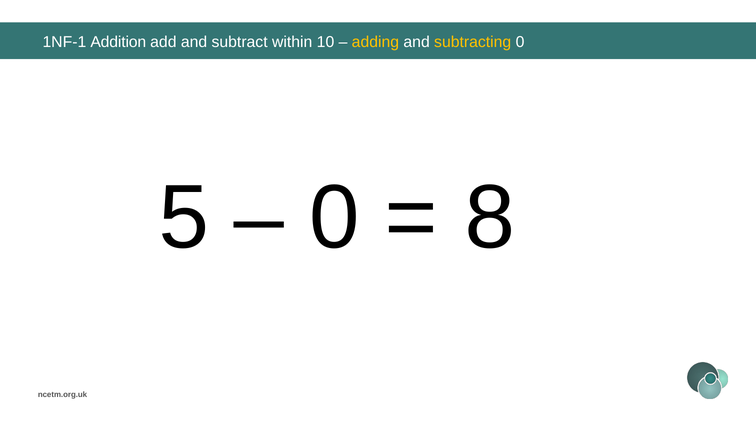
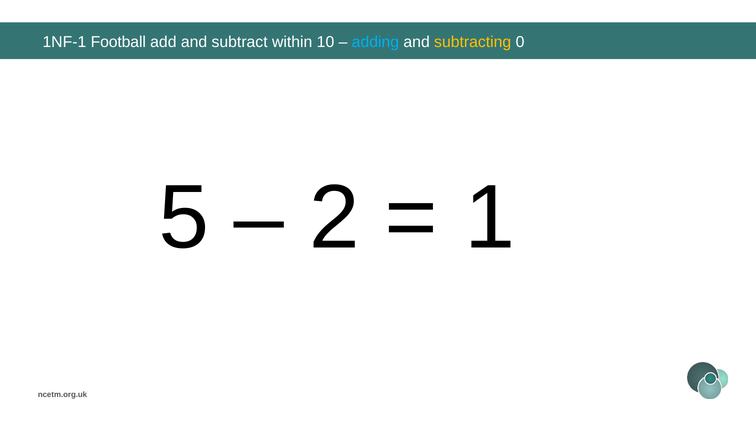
Addition: Addition -> Football (118, 42)
adding colour: yellow -> light blue (375, 42)
0: 0 -> 2 (334, 218)
8: 8 -> 1 (490, 218)
